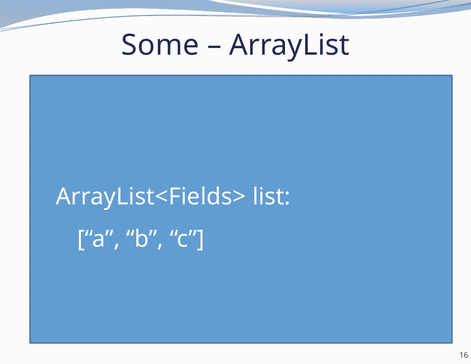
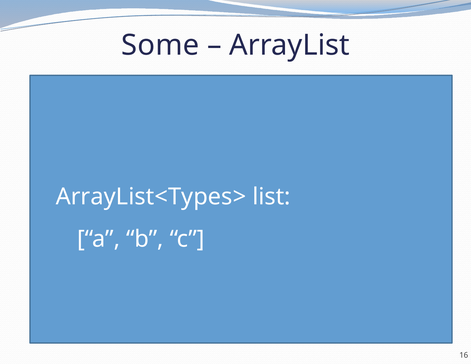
ArrayList<Fields>: ArrayList<Fields> -> ArrayList<Types> (151, 197)
